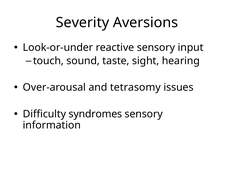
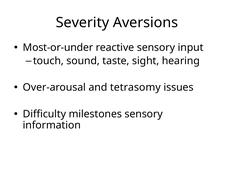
Look-or-under: Look-or-under -> Most-or-under (58, 48)
syndromes: syndromes -> milestones (95, 114)
